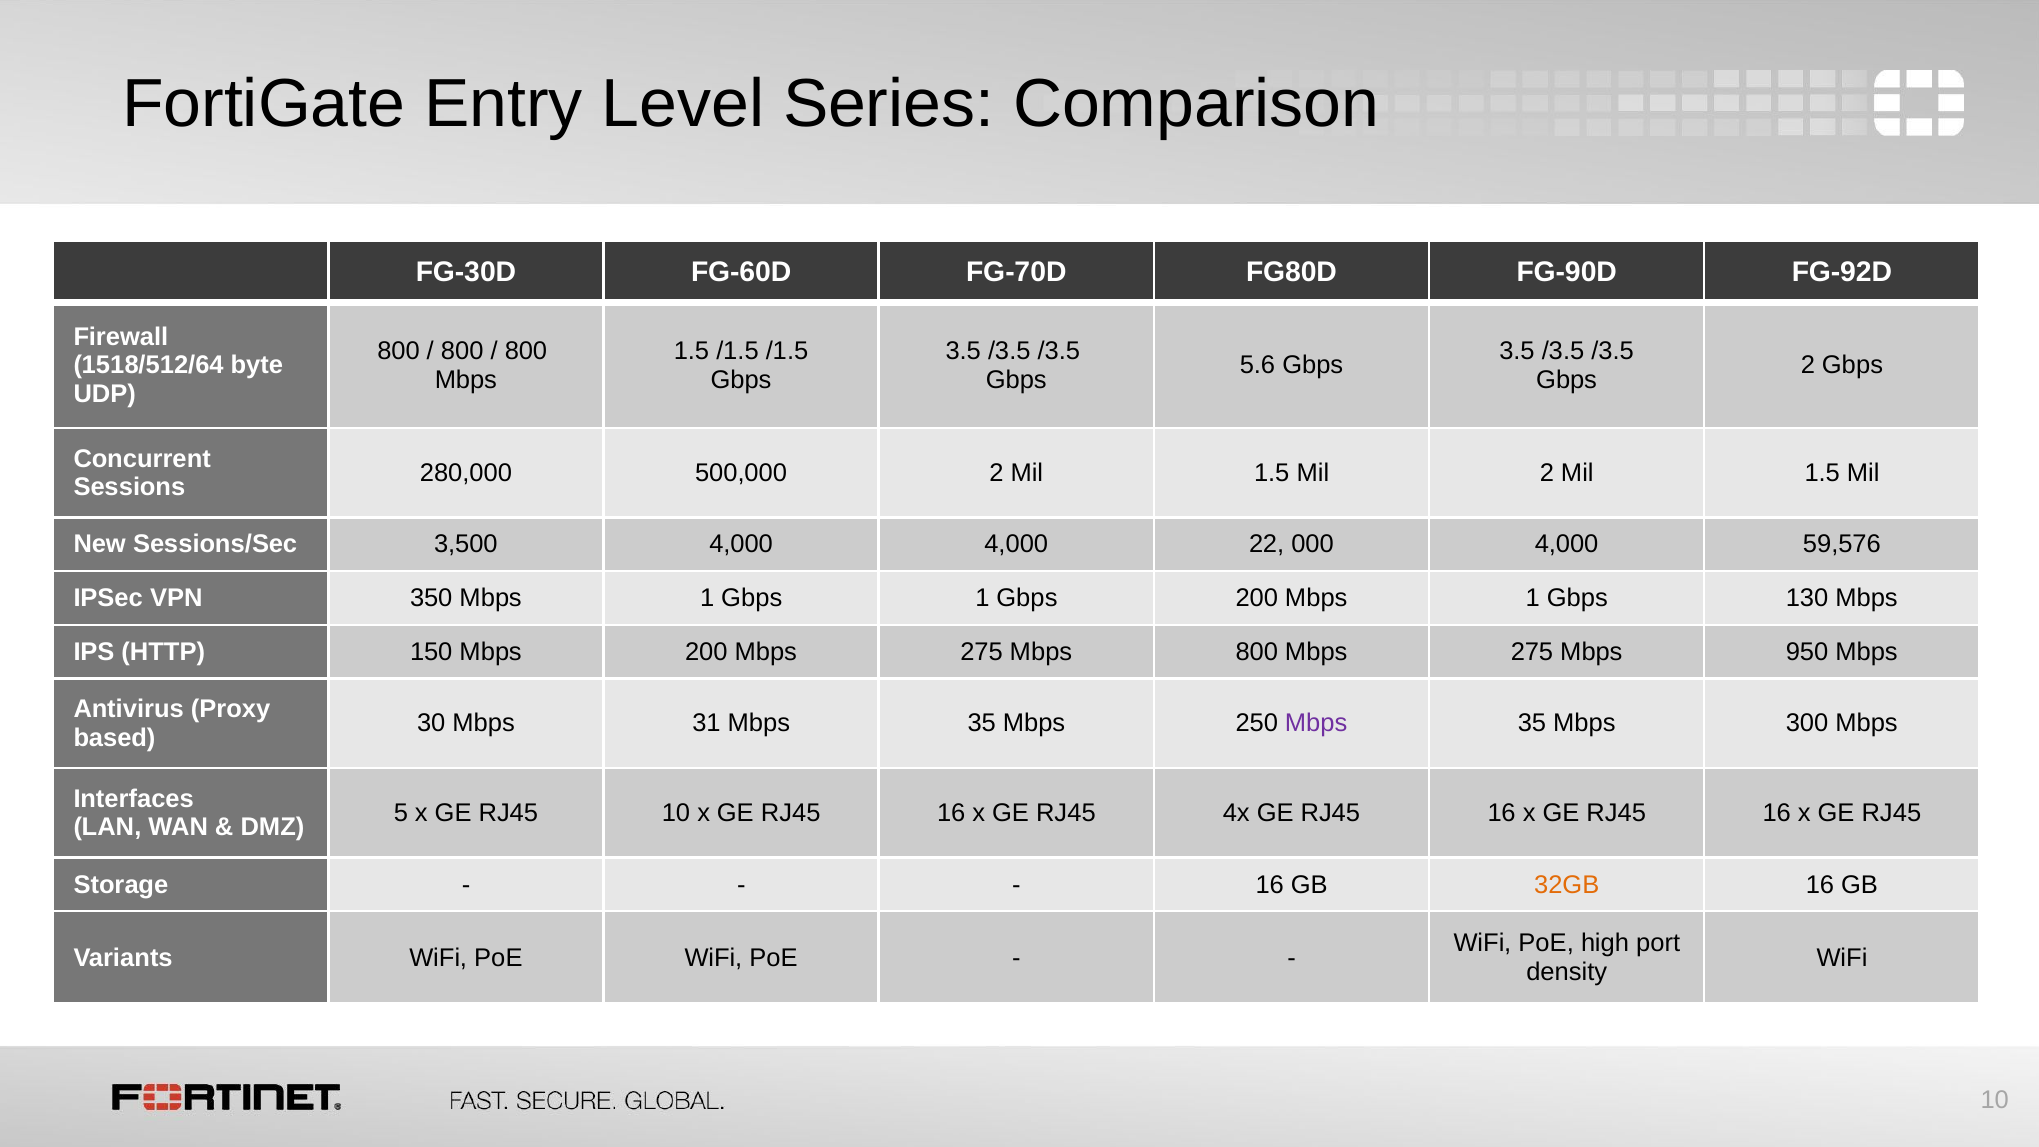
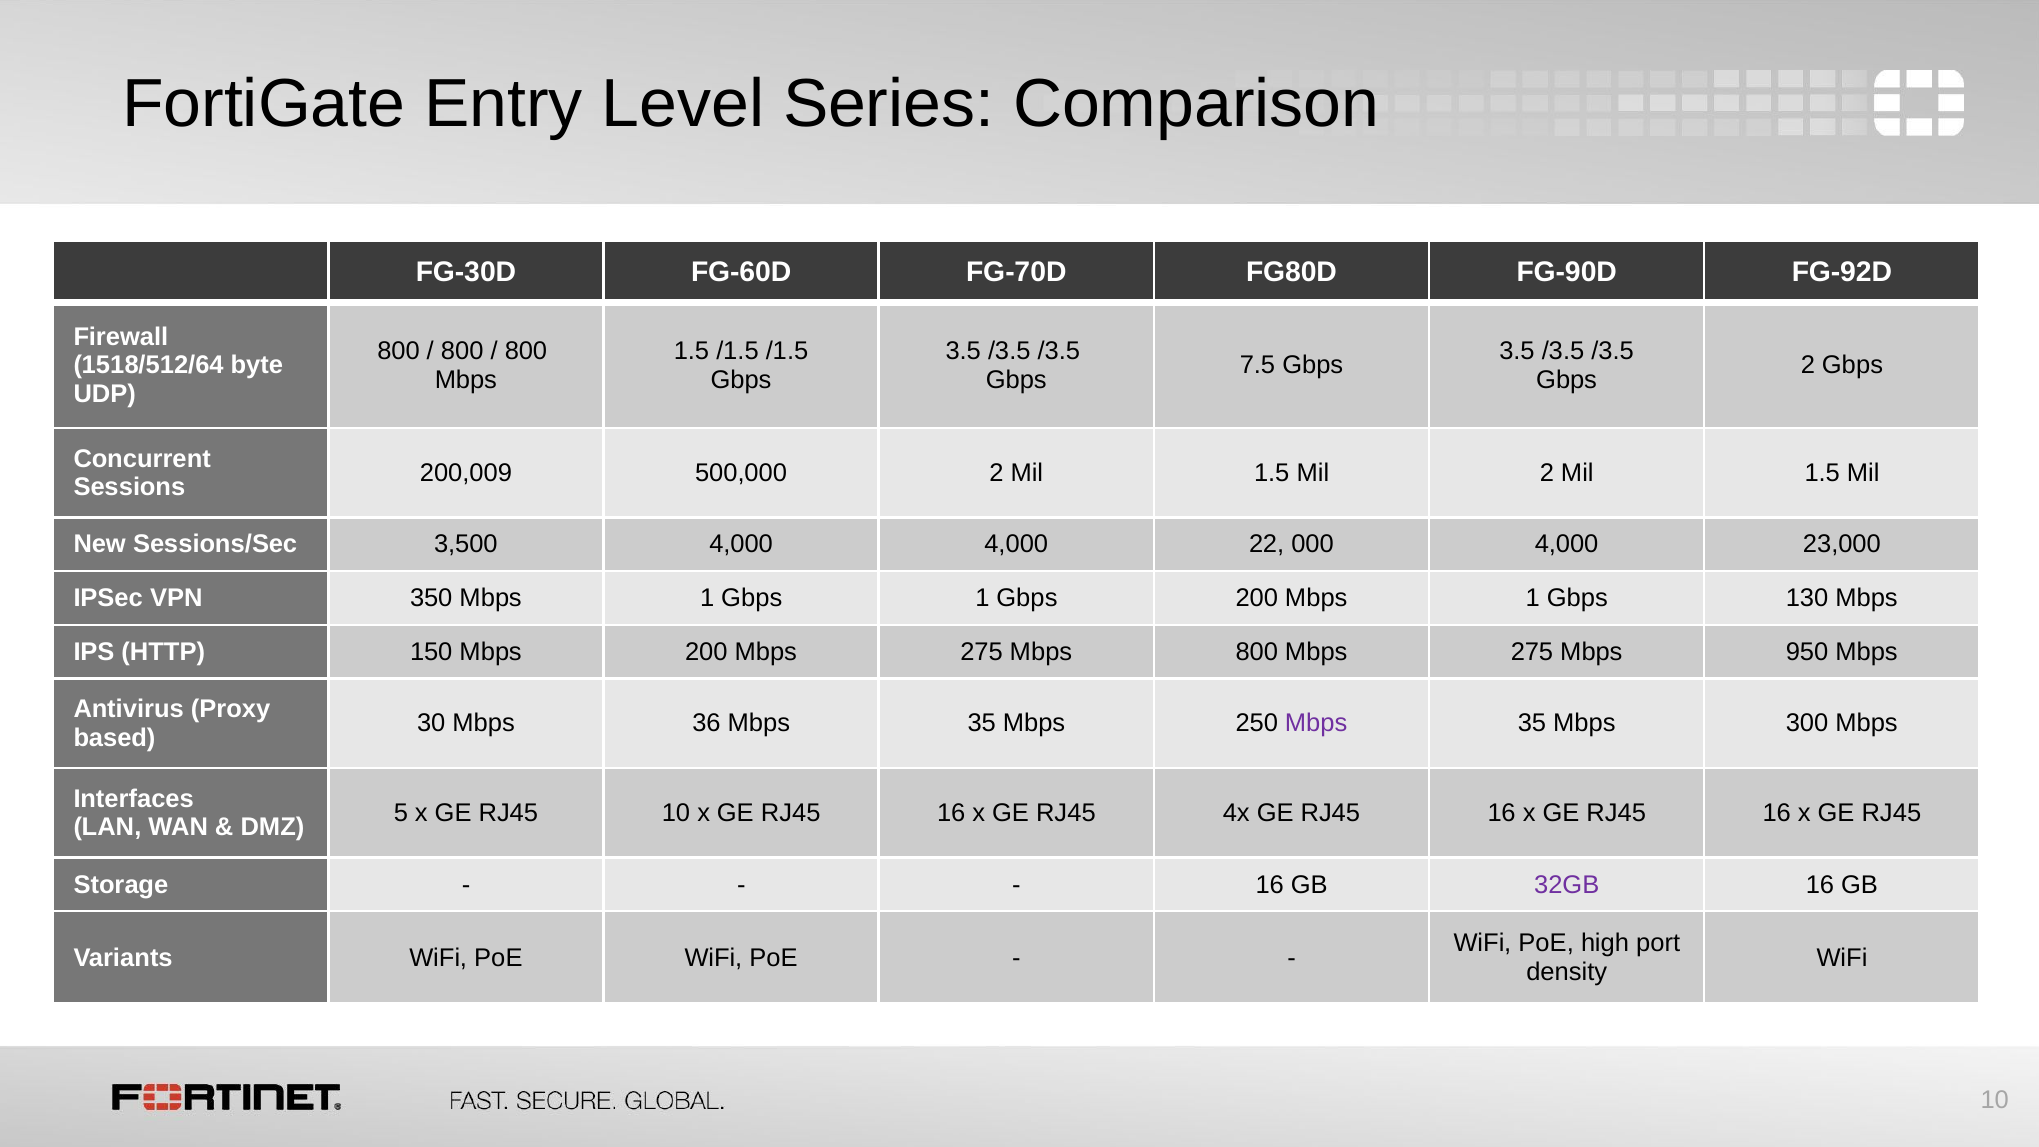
5.6: 5.6 -> 7.5 (1258, 366)
280,000: 280,000 -> 200,009 (466, 473)
59,576: 59,576 -> 23,000 (1842, 545)
31: 31 -> 36 (707, 724)
32GB colour: orange -> purple (1567, 885)
